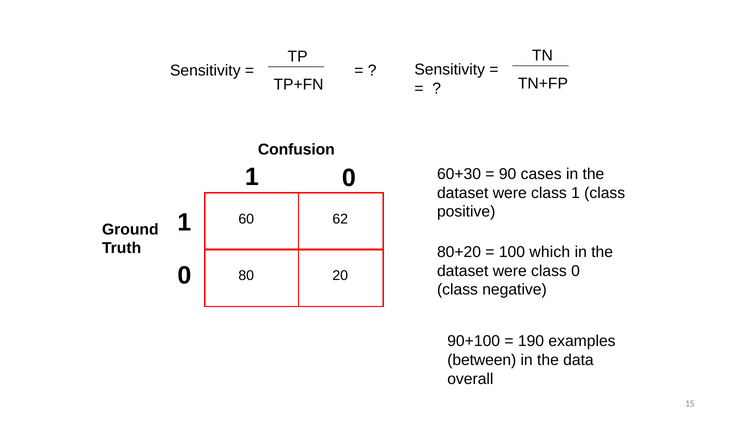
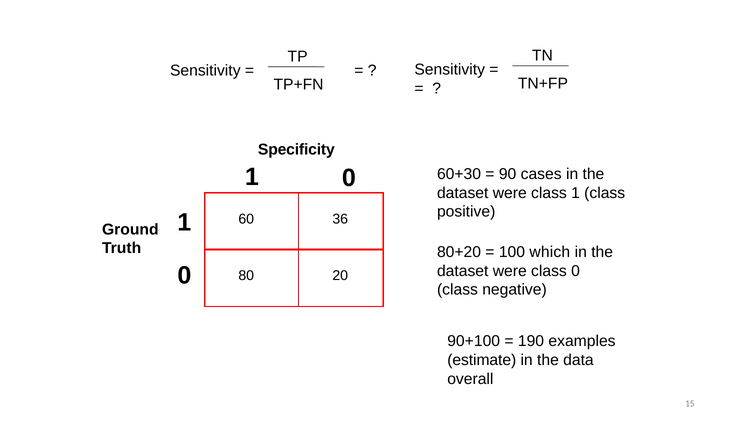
Confusion: Confusion -> Specificity (296, 150)
62: 62 -> 36 (340, 219)
between: between -> estimate (482, 360)
